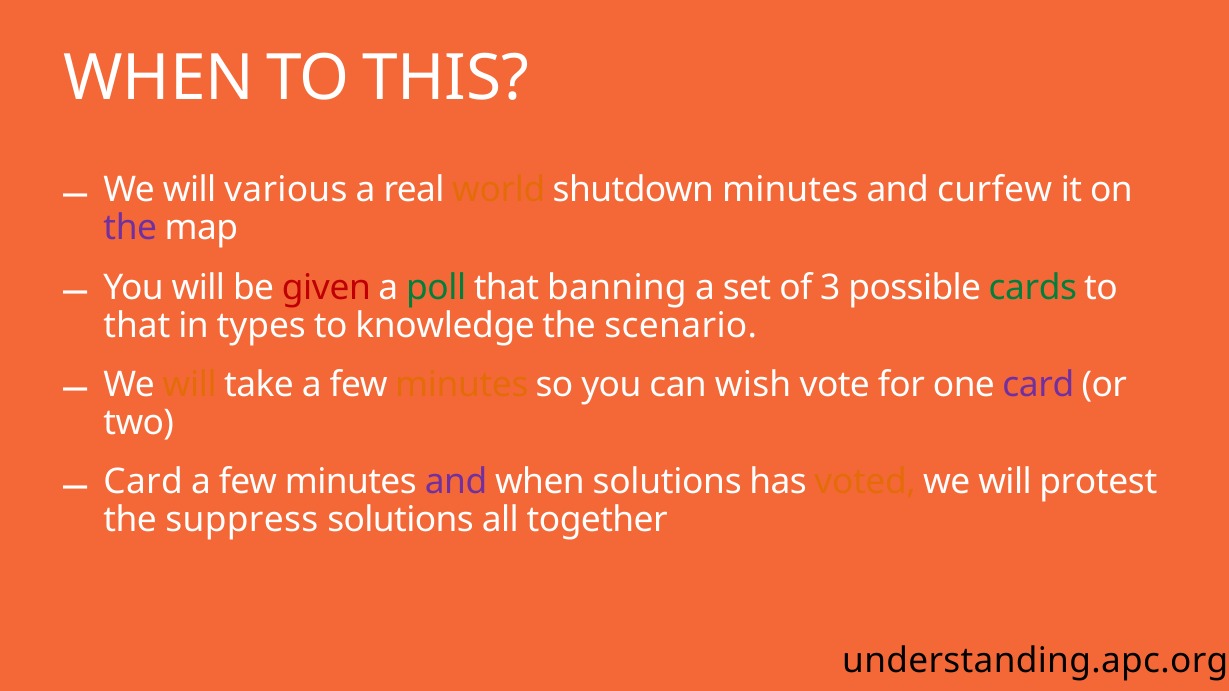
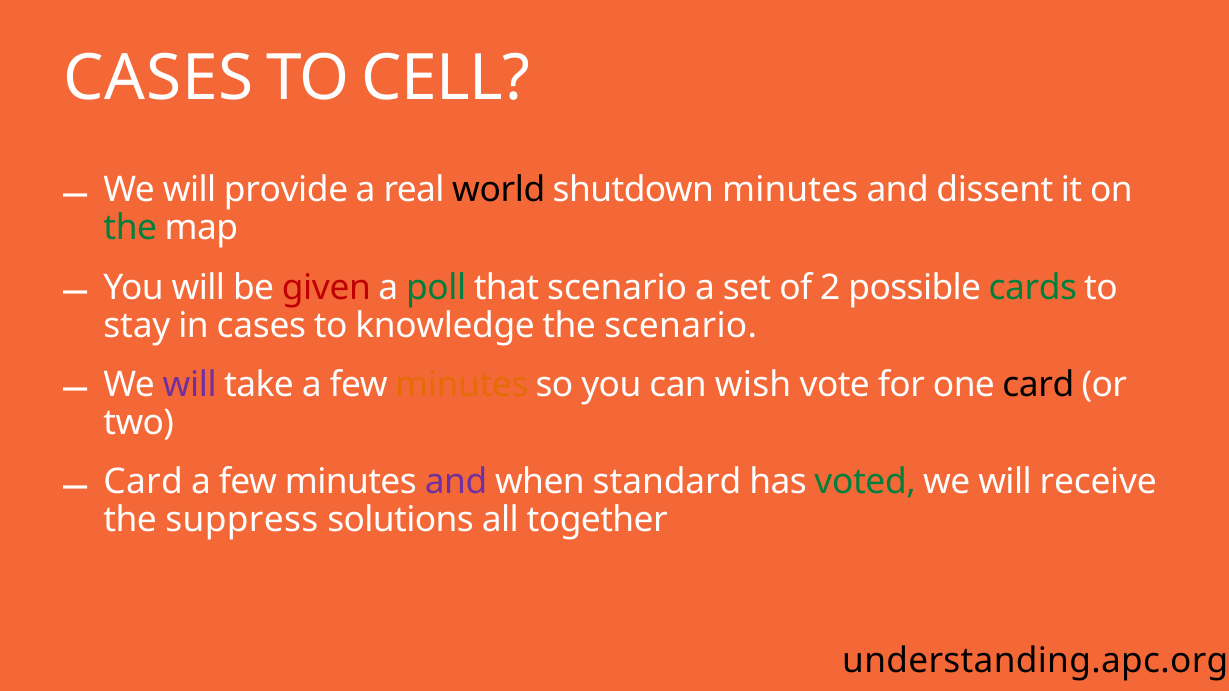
WHEN: WHEN -> CASES (158, 79)
THIS: THIS -> CELL (446, 79)
various: various -> provide (286, 190)
world colour: orange -> black (499, 190)
curfew: curfew -> dissent (995, 190)
the colour: purple -> green (130, 228)
that banning: banning -> scenario (617, 288)
3: 3 -> 2 (830, 288)
that: that -> stay (137, 326)
in types: types -> cases (261, 326)
will colour: orange -> purple (190, 385)
card colour: purple -> black (1038, 385)
when solutions: solutions -> standard (667, 482)
voted colour: orange -> green (865, 482)
protest: protest -> receive (1098, 482)
